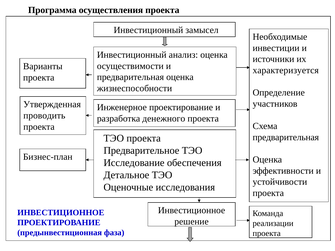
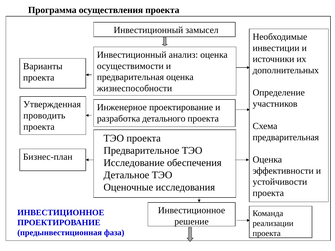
характеризуется: характеризуется -> дополнительных (286, 70)
денежного: денежного -> детального (164, 119)
